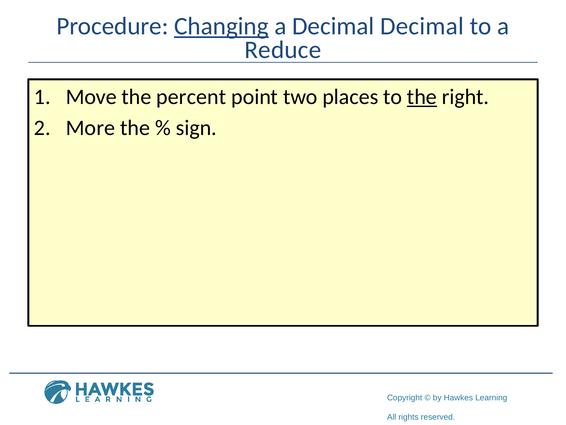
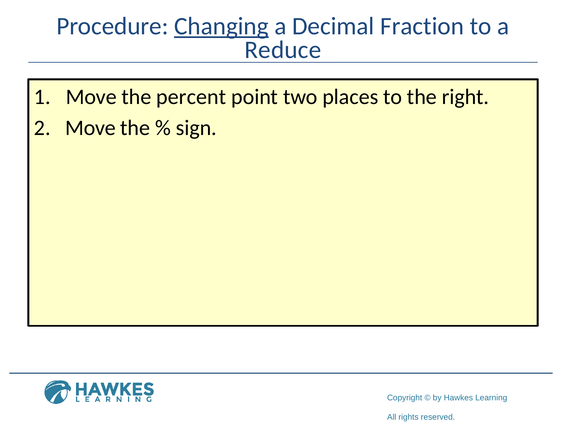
Decimal Decimal: Decimal -> Fraction (422, 26)
the underline: present -> none (422, 97)
More: More -> Move (91, 128)
